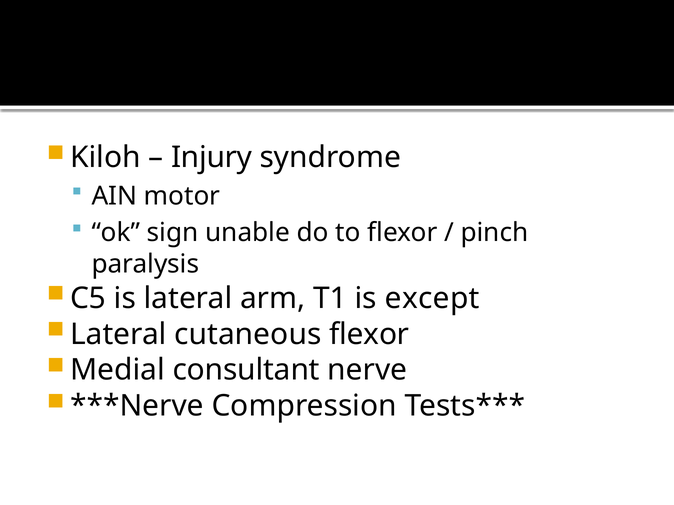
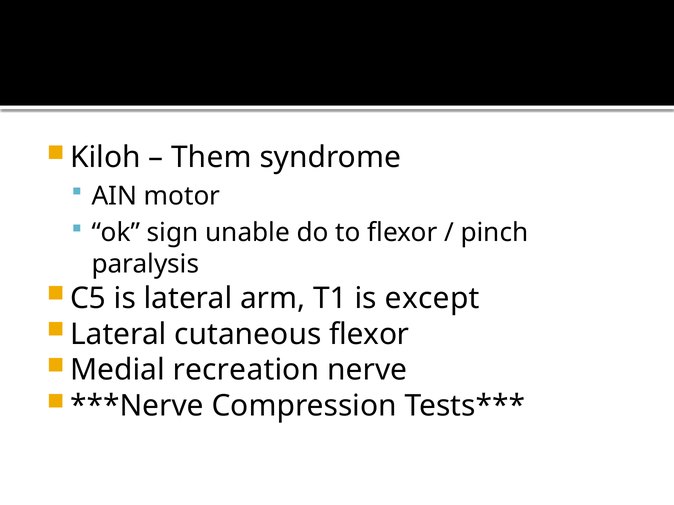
Injury: Injury -> Them (211, 158)
consultant: consultant -> recreation (246, 370)
